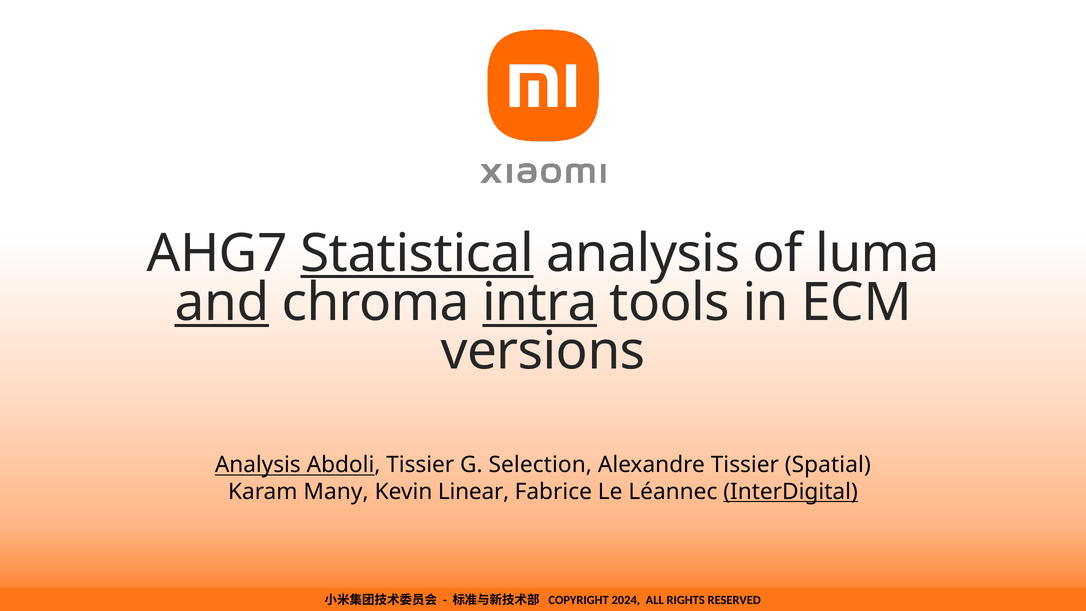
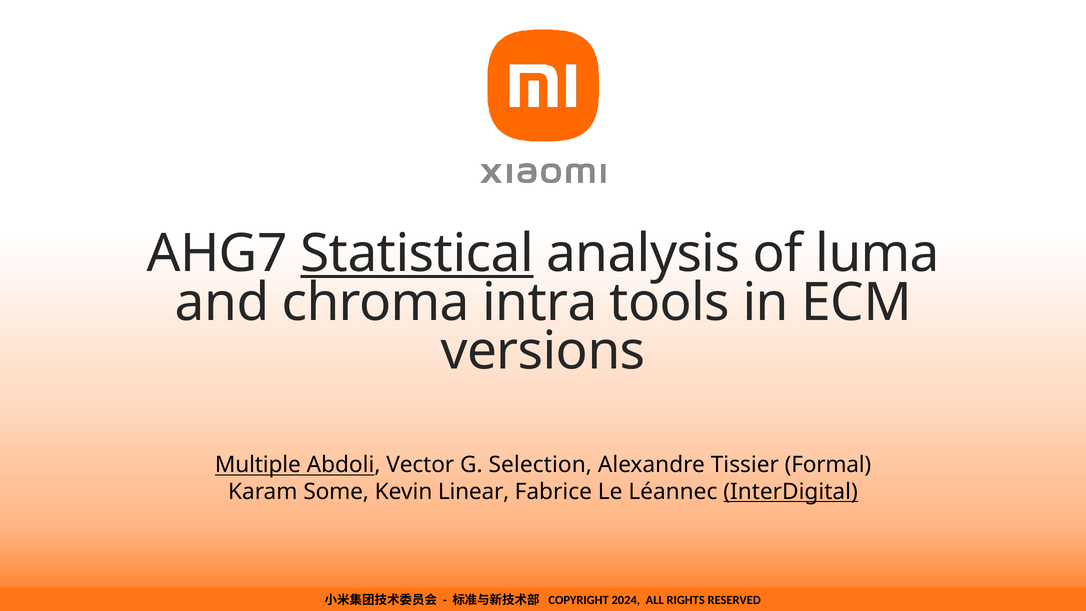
and underline: present -> none (222, 303)
intra underline: present -> none (540, 303)
Analysis: Analysis -> Multiple (258, 465)
Abdoli Tissier: Tissier -> Vector (420, 465)
Spatial: Spatial -> Formal (828, 465)
Many: Many -> Some (336, 492)
